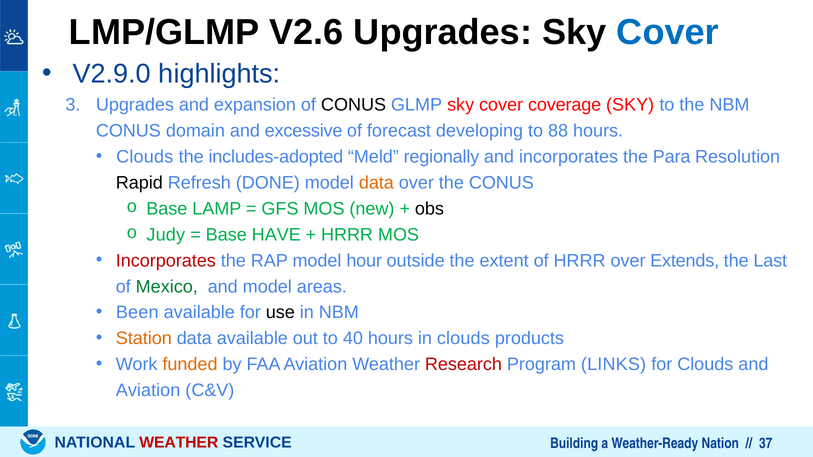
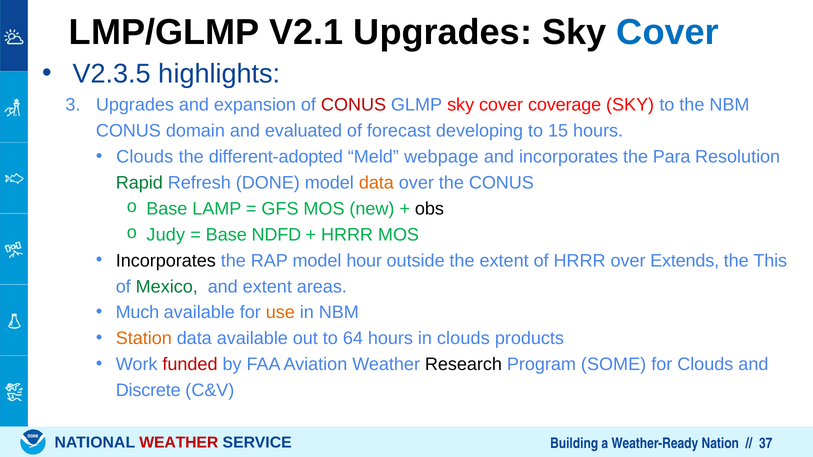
V2.6: V2.6 -> V2.1 (306, 33)
V2.9.0: V2.9.0 -> V2.3.5 (112, 74)
CONUS colour: black -> red (354, 105)
excessive: excessive -> evaluated (304, 131)
88: 88 -> 15 (558, 131)
includes-adopted: includes-adopted -> different-adopted (276, 157)
regionally: regionally -> webpage (441, 157)
Rapid colour: black -> green (139, 183)
HAVE: HAVE -> NDFD (276, 235)
Incorporates colour: red -> black (166, 261)
Last: Last -> This (770, 261)
and model: model -> extent (267, 287)
Been: Been -> Much (137, 313)
use colour: black -> orange (280, 313)
40: 40 -> 64 (353, 339)
funded colour: orange -> red (190, 365)
Research colour: red -> black (463, 365)
LINKS: LINKS -> SOME (614, 365)
Aviation: Aviation -> Discrete (148, 391)
